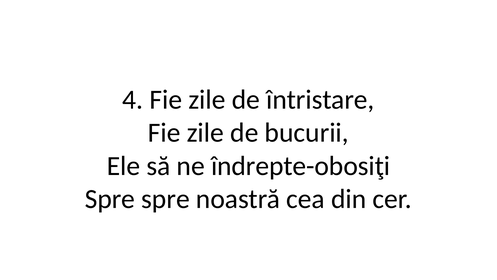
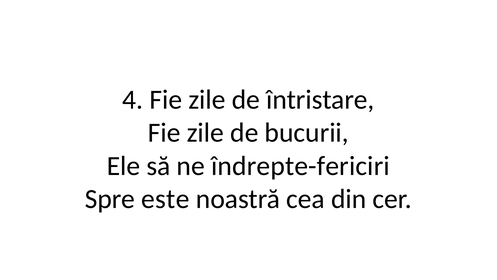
îndrepte-obosiţi: îndrepte-obosiţi -> îndrepte-fericiri (300, 166)
Spre spre: spre -> este (165, 199)
